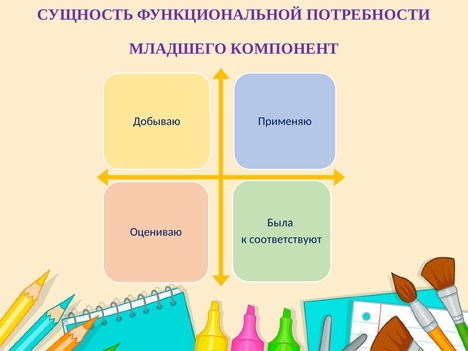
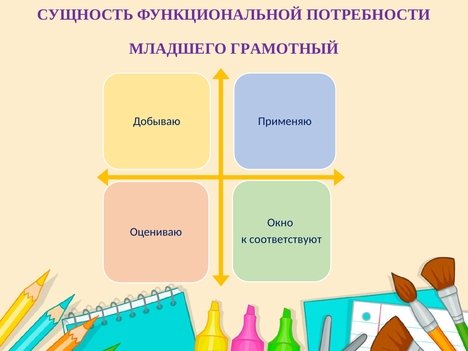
КОМПОНЕНТ: КОМПОНЕНТ -> ГРАМОТНЫЙ (285, 49)
Была: Была -> Окно (280, 223)
